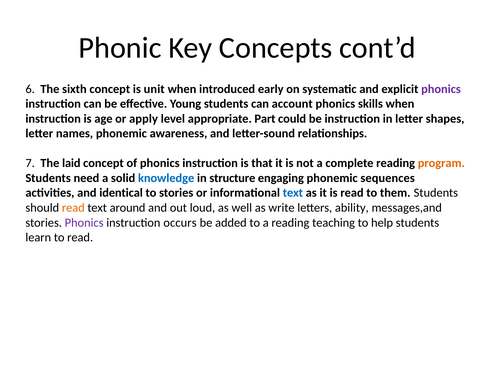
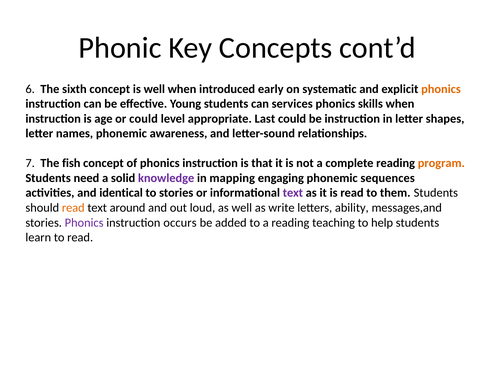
is unit: unit -> well (154, 89)
phonics colour: purple -> orange (441, 89)
account: account -> services (292, 104)
or apply: apply -> could (144, 119)
Part: Part -> Last (265, 119)
laid: laid -> fish (71, 163)
knowledge colour: blue -> purple (166, 178)
structure: structure -> mapping (232, 178)
text colour: blue -> purple (293, 193)
